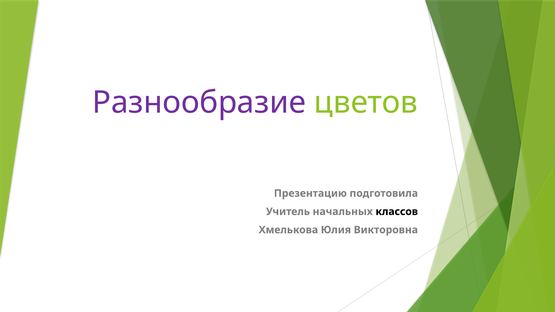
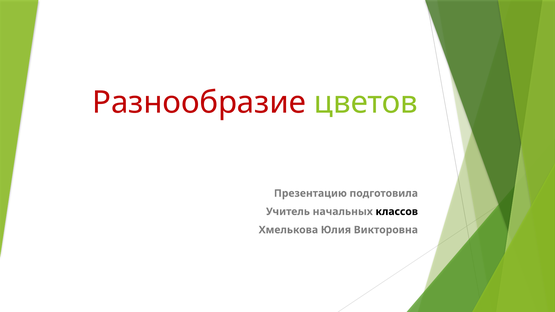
Разнообразие colour: purple -> red (199, 103)
